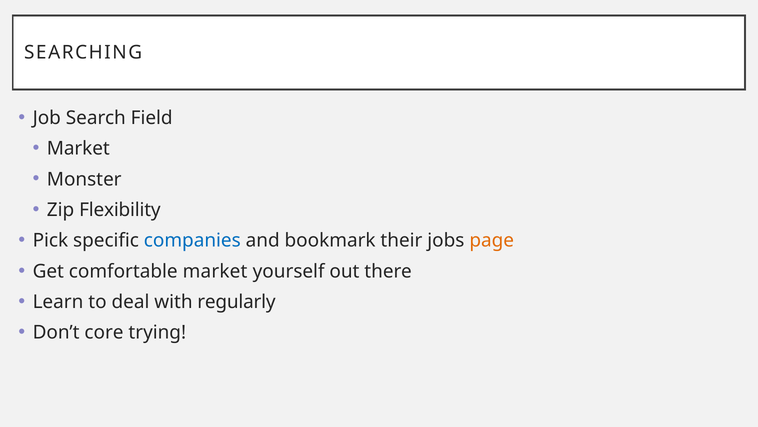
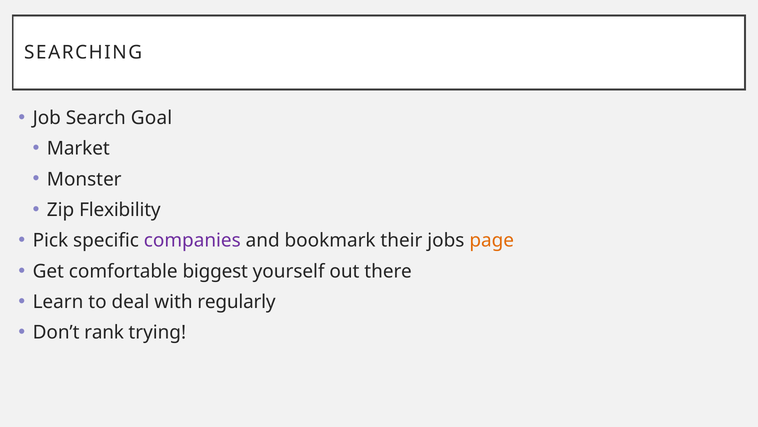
Field: Field -> Goal (152, 118)
companies colour: blue -> purple (192, 240)
comfortable market: market -> biggest (215, 271)
core: core -> rank (104, 332)
